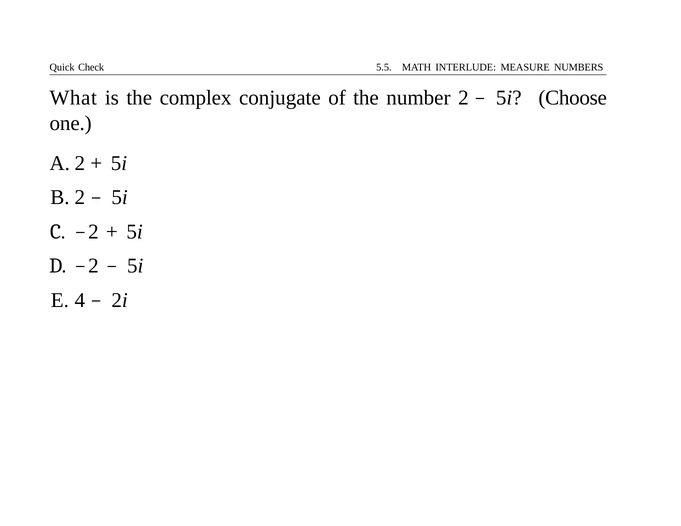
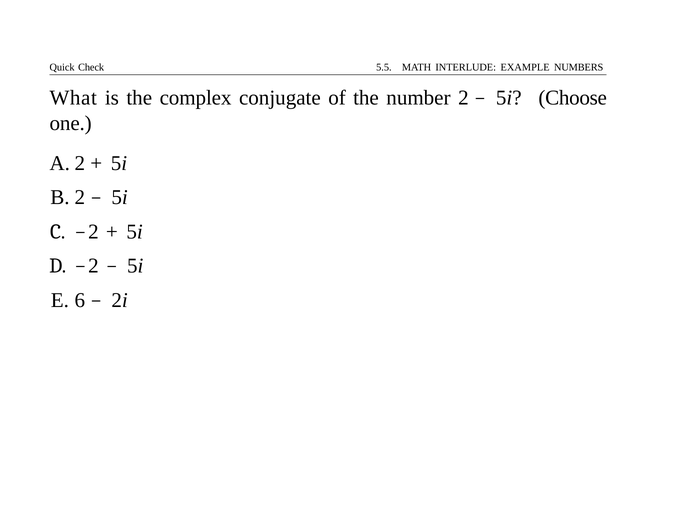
MEASURE: MEASURE -> EXAMPLE (525, 67)
4: 4 -> 6 (80, 300)
